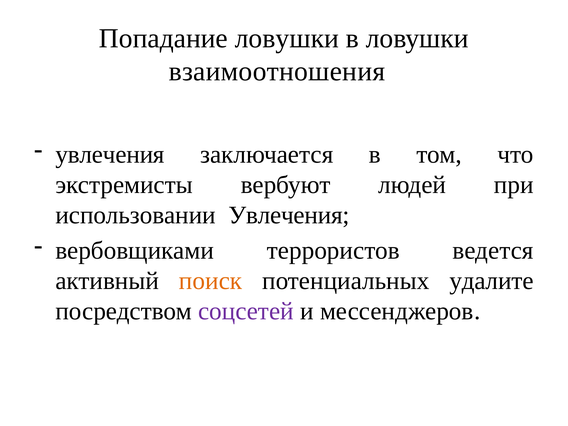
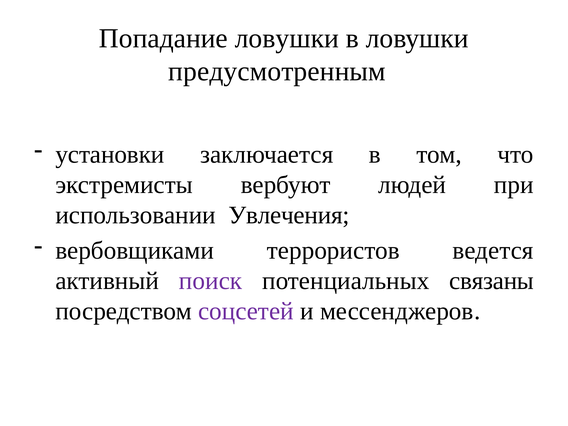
взаимоотношения: взаимоотношения -> предусмотренным (277, 72)
увлечения: увлечения -> установки (110, 155)
поиск colour: orange -> purple (211, 281)
удалите: удалите -> связаны (492, 281)
